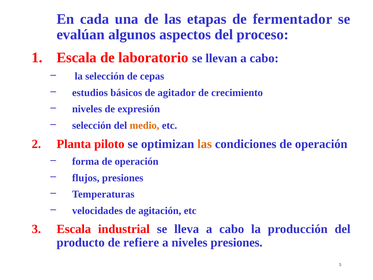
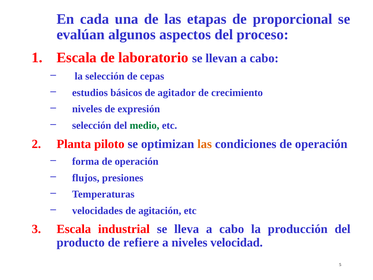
fermentador: fermentador -> proporcional (293, 19)
medio colour: orange -> green (144, 125)
niveles presiones: presiones -> velocidad (237, 242)
